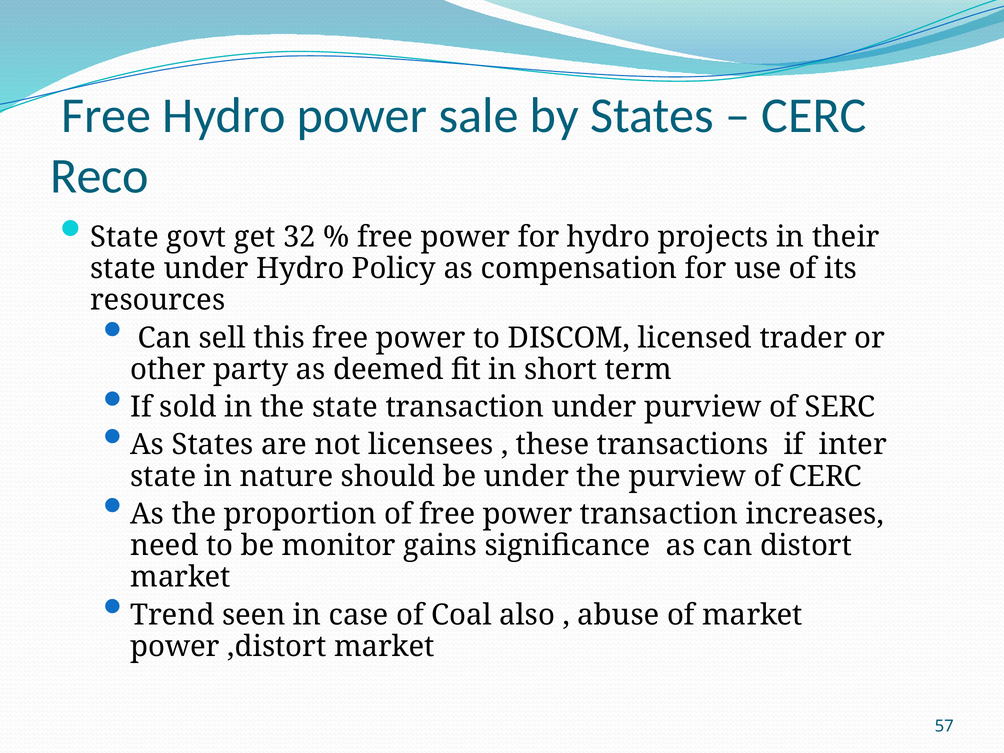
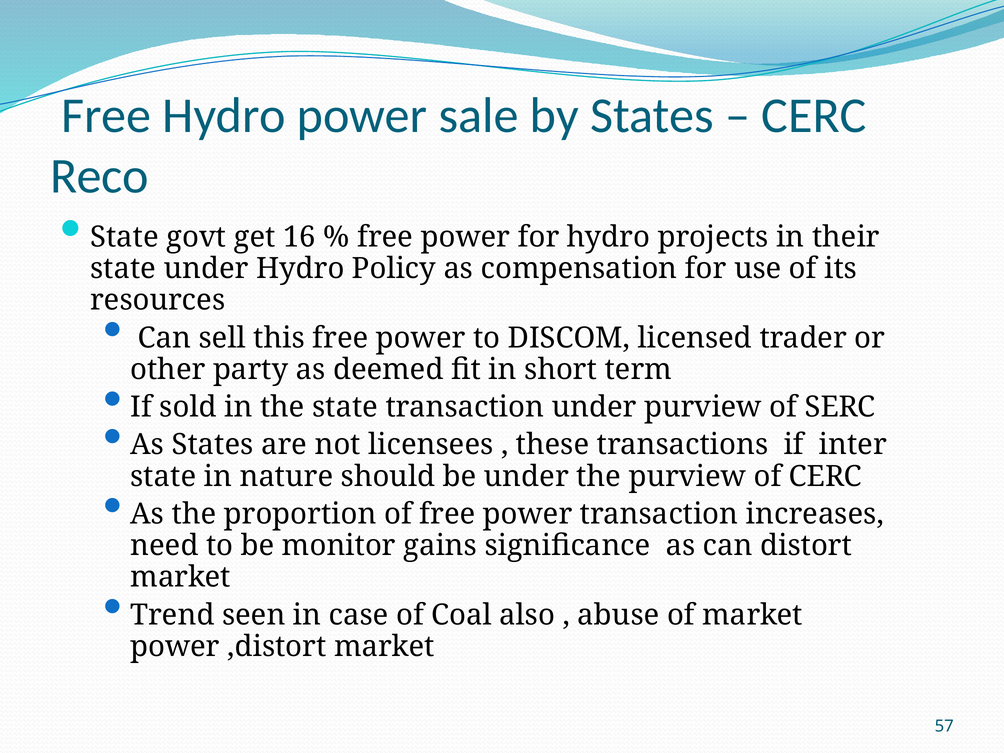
32: 32 -> 16 (299, 237)
